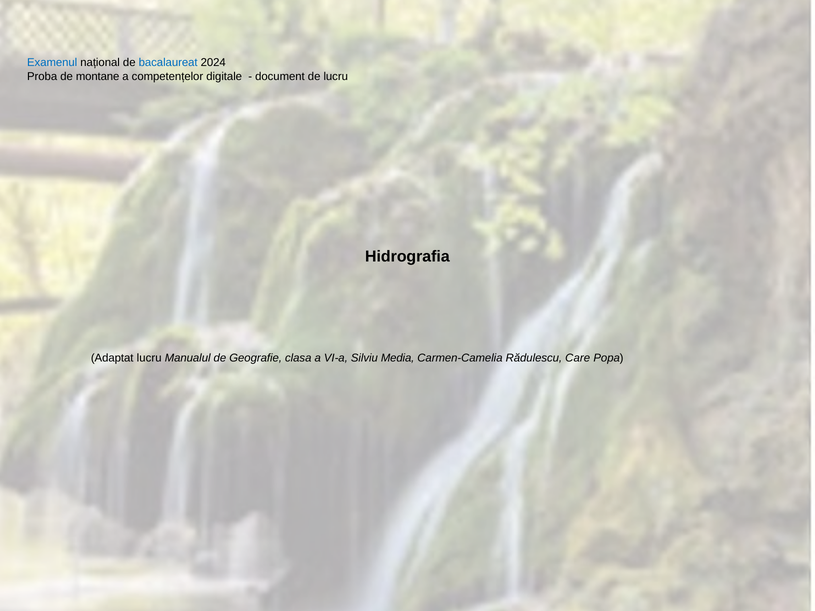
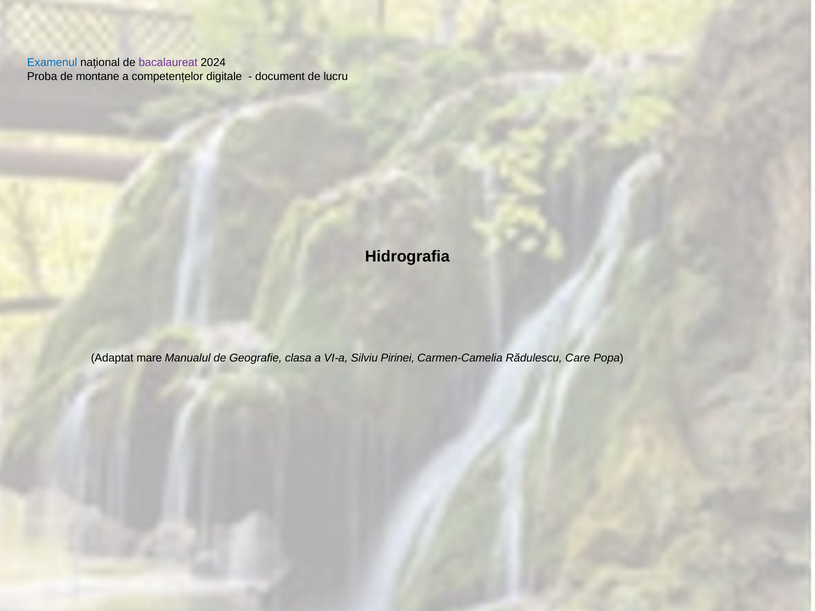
bacalaureat colour: blue -> purple (168, 63)
Adaptat lucru: lucru -> mare (149, 358)
Media: Media -> Pirinei (398, 358)
